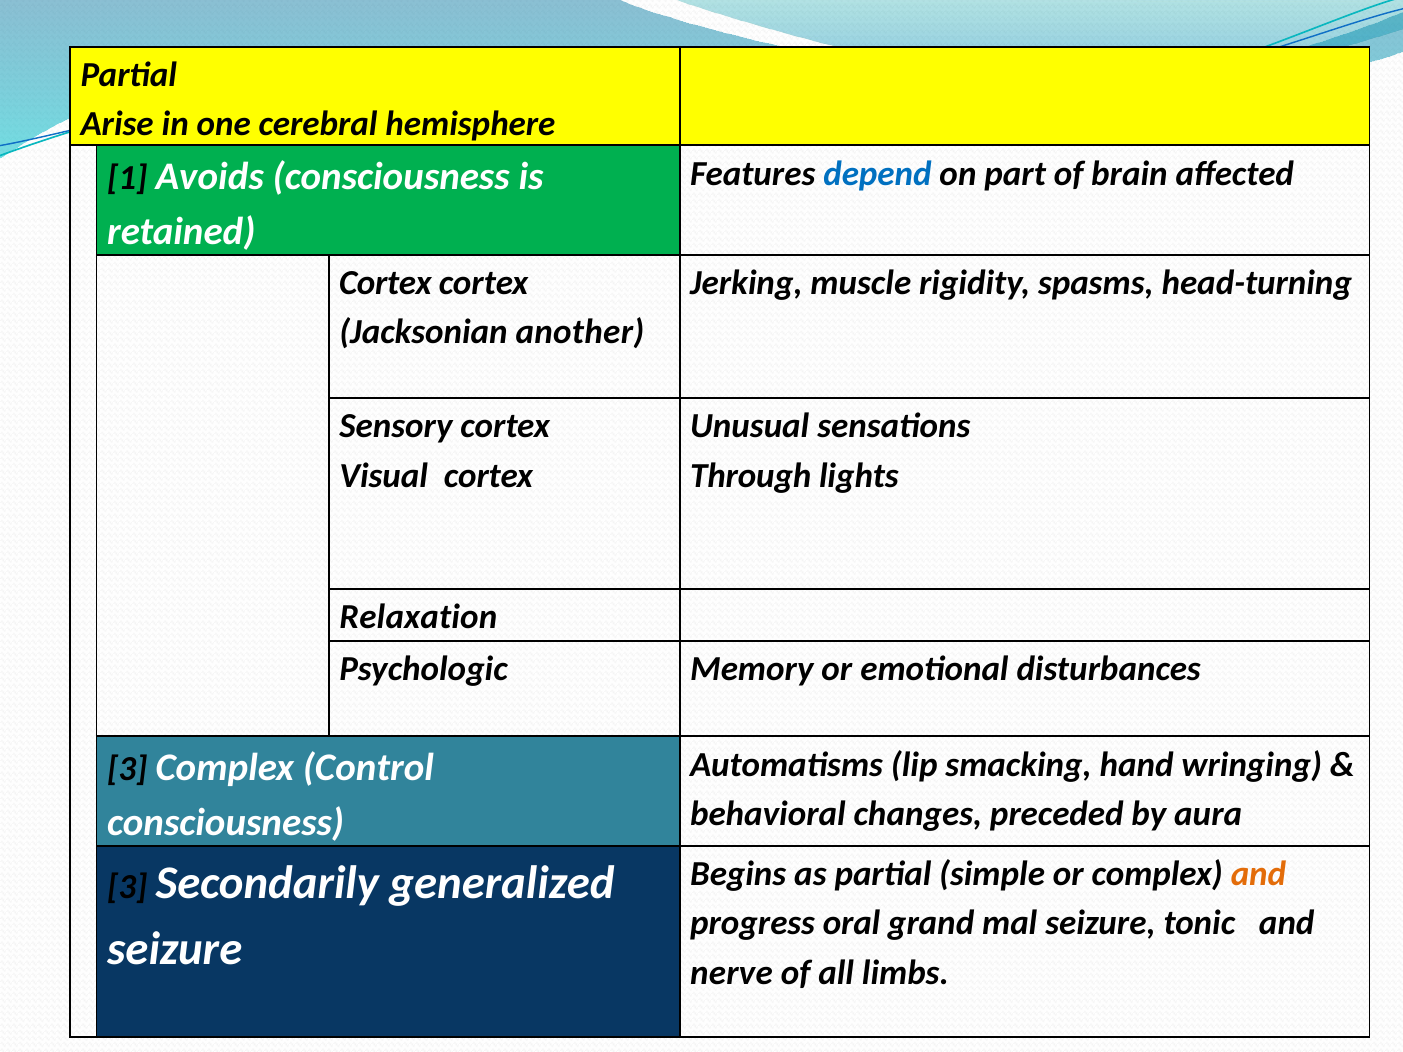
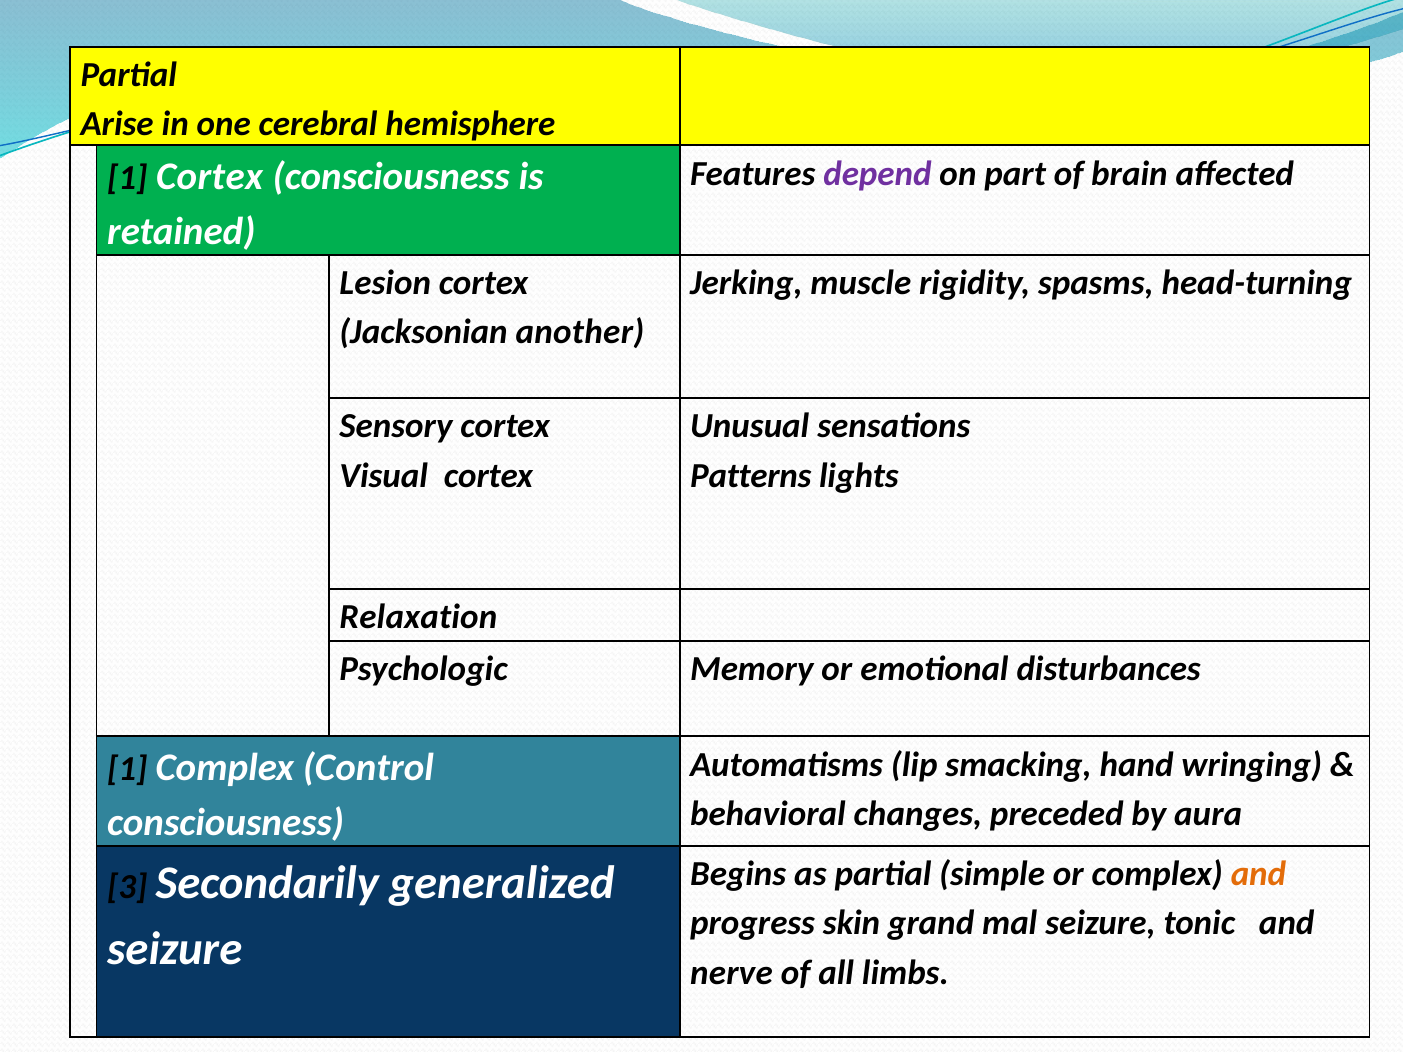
depend colour: blue -> purple (877, 174)
1 Avoids: Avoids -> Cortex (210, 177)
Cortex: Cortex -> Lesion (385, 283)
Through: Through -> Patterns (751, 476)
3: 3 -> 1 (127, 769)
oral: oral -> skin (852, 924)
